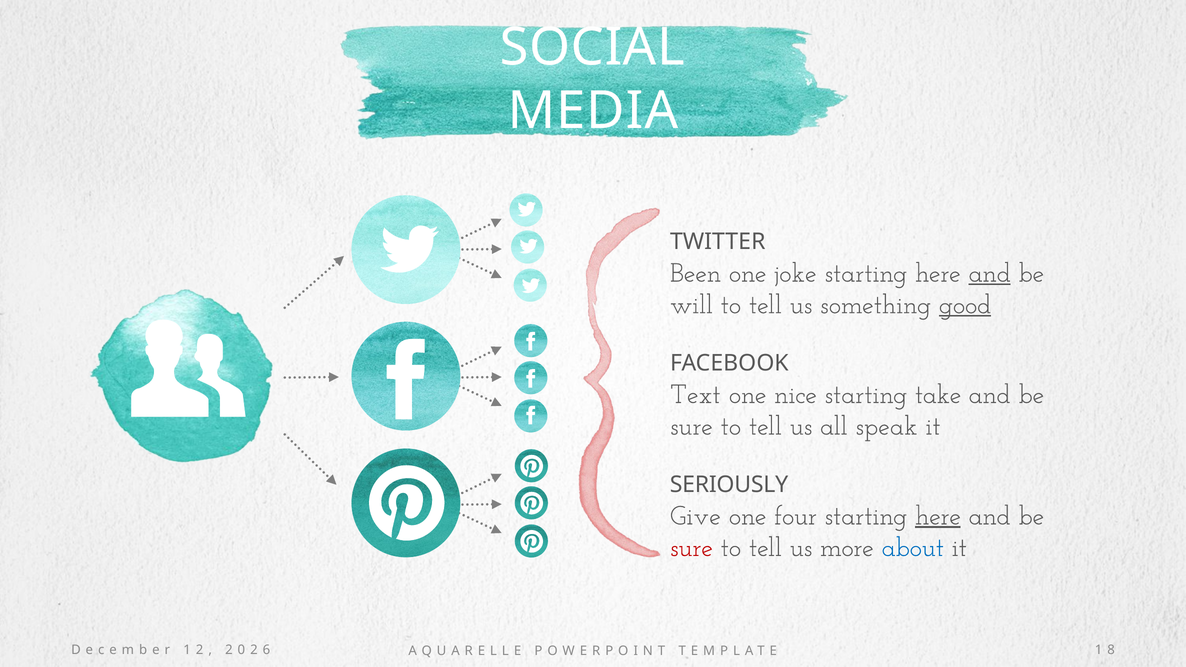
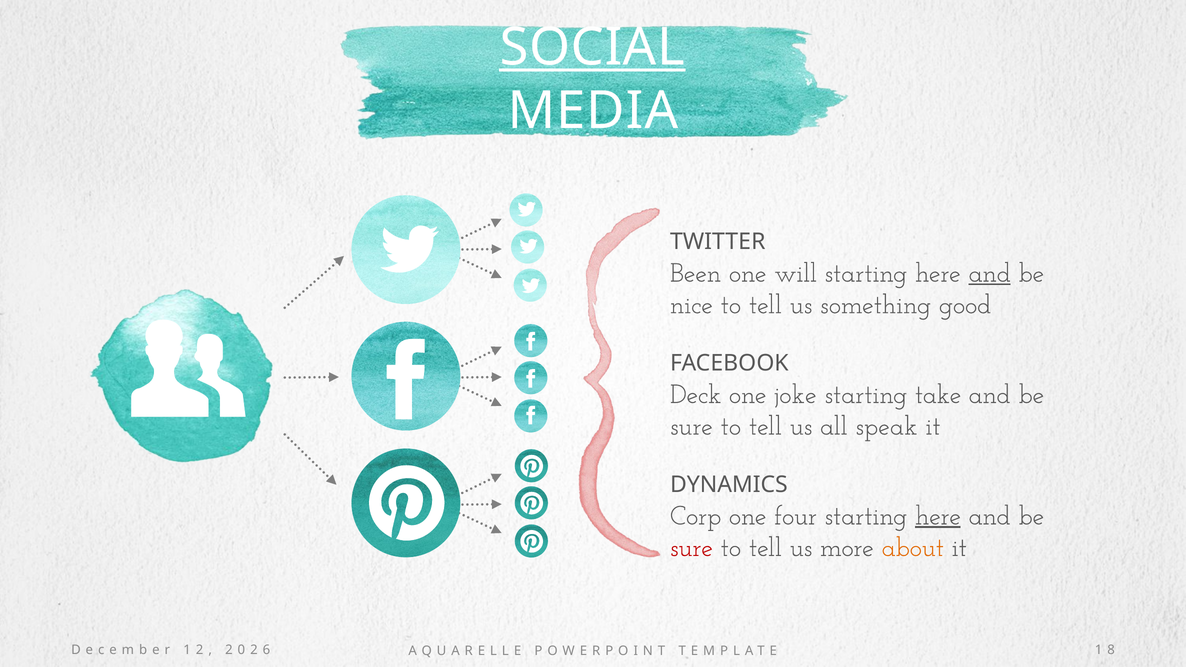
SOCIAL underline: none -> present (592, 47)
joke: joke -> will (796, 273)
will: will -> nice (691, 305)
good underline: present -> none (965, 305)
Text: Text -> Deck (696, 394)
nice: nice -> joke (795, 394)
SERIOUSLY: SERIOUSLY -> DYNAMICS (729, 485)
Give: Give -> Corp (696, 516)
about colour: blue -> orange (913, 547)
